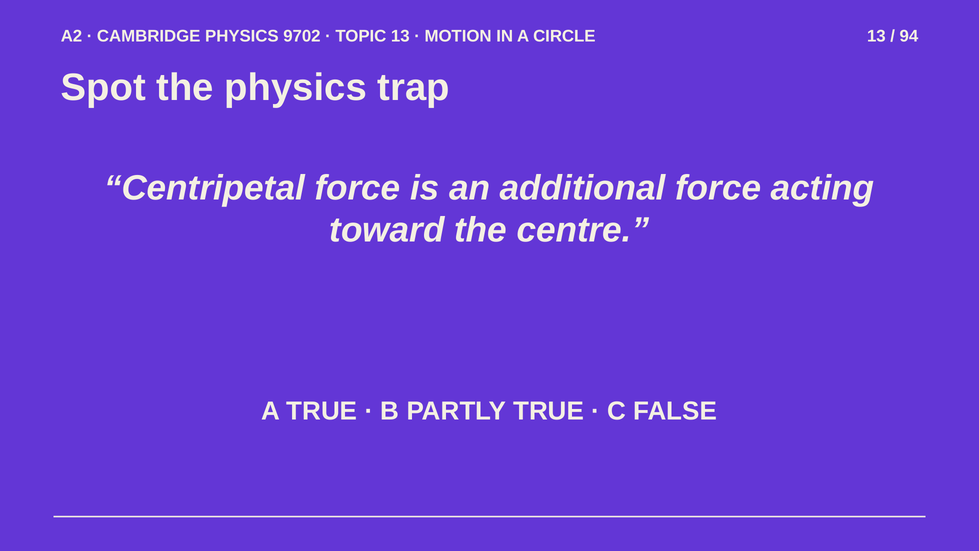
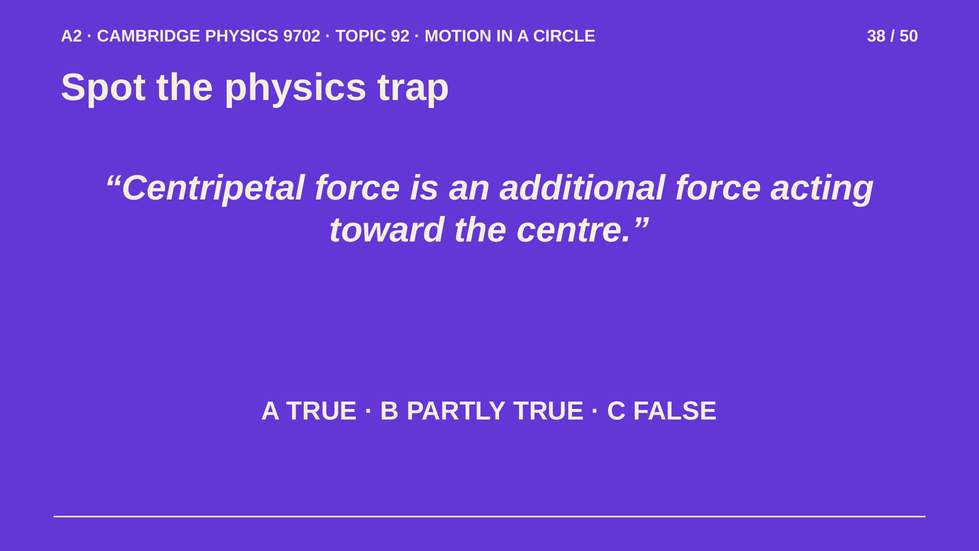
TOPIC 13: 13 -> 92 (400, 36)
CIRCLE 13: 13 -> 38 (876, 36)
94: 94 -> 50 (909, 36)
